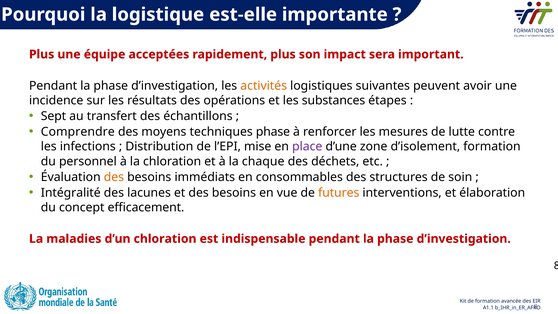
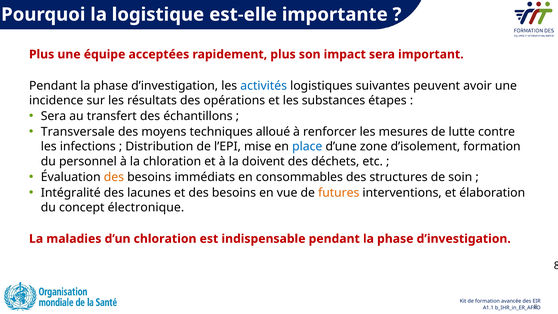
activités colour: orange -> blue (264, 86)
Sept: Sept -> Sera (53, 116)
Comprendre: Comprendre -> Transversale (78, 132)
techniques phase: phase -> alloué (273, 132)
place colour: purple -> blue (307, 147)
chaque: chaque -> doivent (263, 161)
efficacement: efficacement -> électronique (146, 207)
